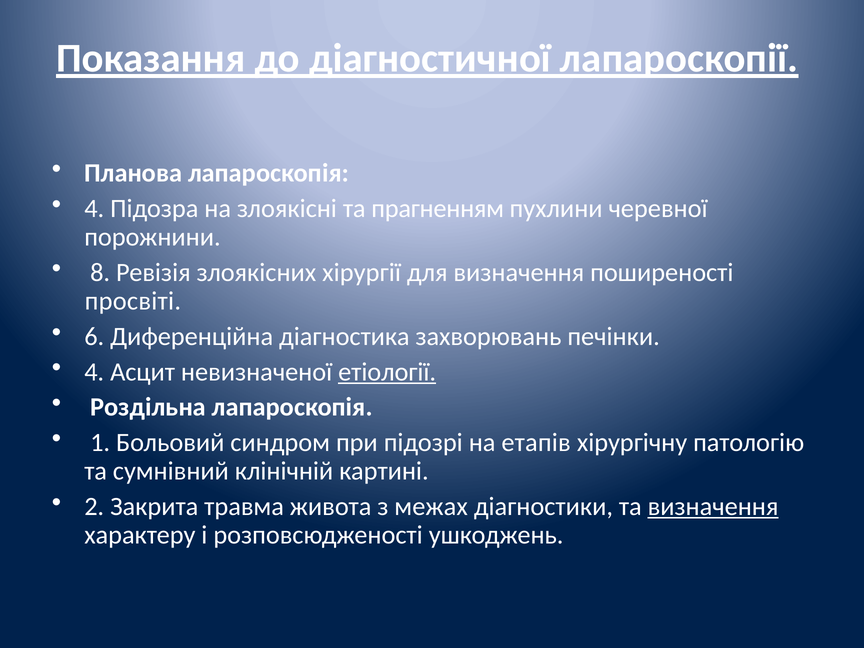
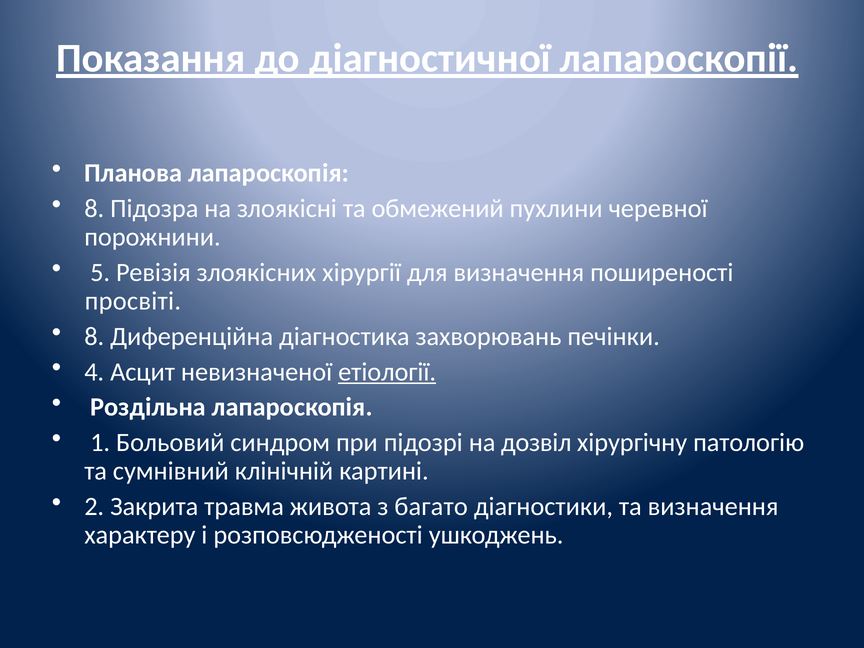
4: 4 -> 8 (94, 209)
прагненням: прагненням -> обмежений (438, 209)
8: 8 -> 5 (100, 273)
6: 6 -> 8 (94, 336)
етапів: етапів -> дозвіл (536, 443)
межах: межах -> багато (431, 507)
визначення underline: present -> none (713, 507)
